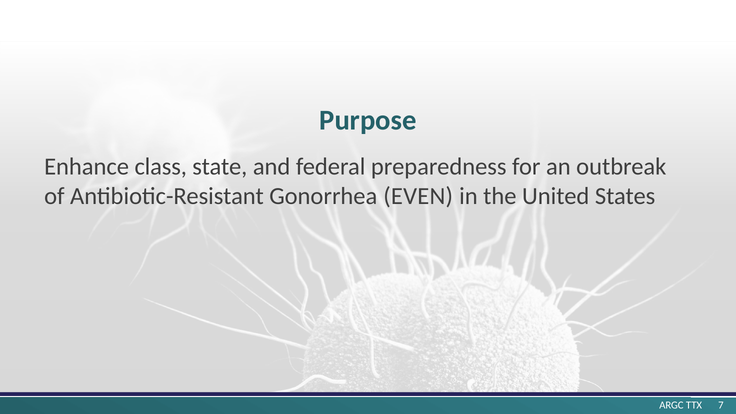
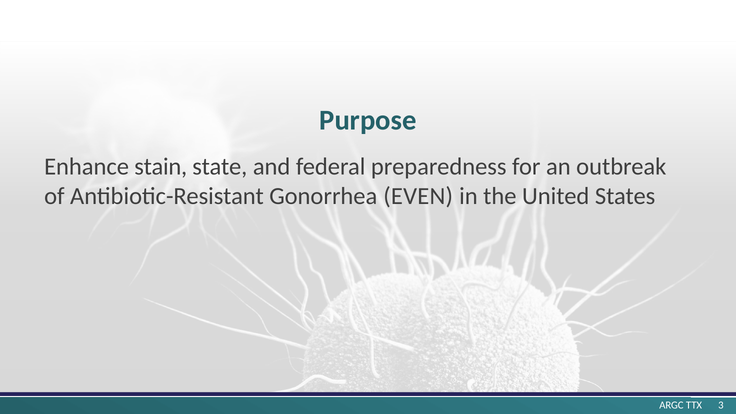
class: class -> stain (161, 167)
7: 7 -> 3 (721, 405)
